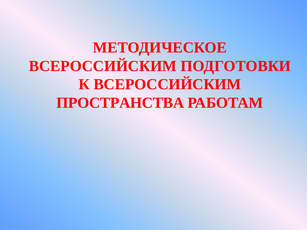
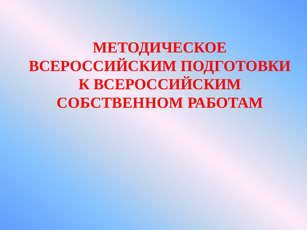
ПРОСТРАНСТВА: ПРОСТРАНСТВА -> СОБСТВЕННОМ (120, 103)
